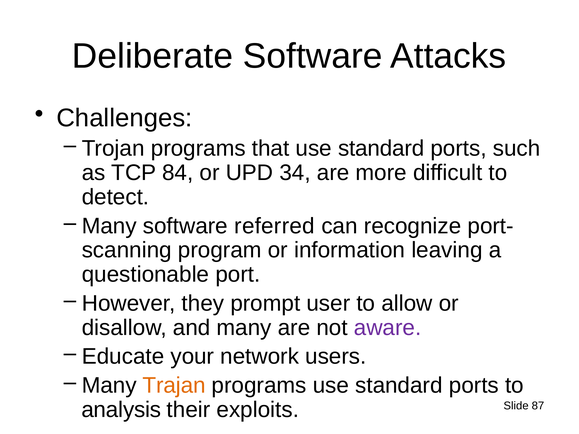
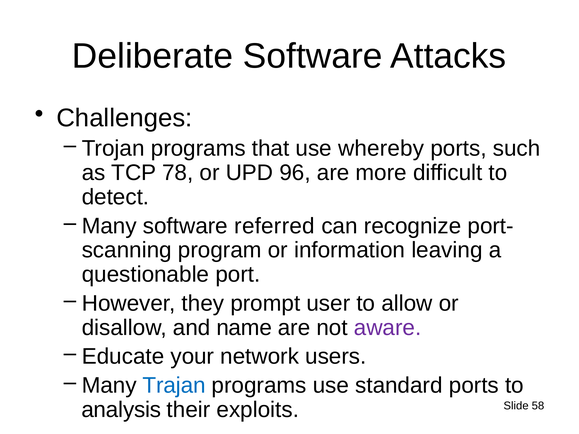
that use standard: standard -> whereby (381, 149)
84: 84 -> 78 (178, 173)
34: 34 -> 96 (295, 173)
and many: many -> name (244, 328)
Trajan colour: orange -> blue (174, 386)
87: 87 -> 58 (538, 406)
